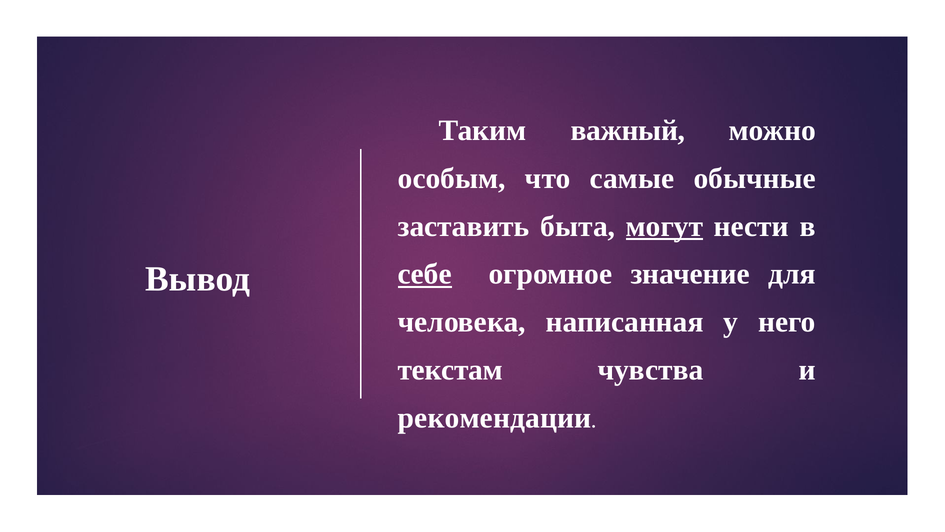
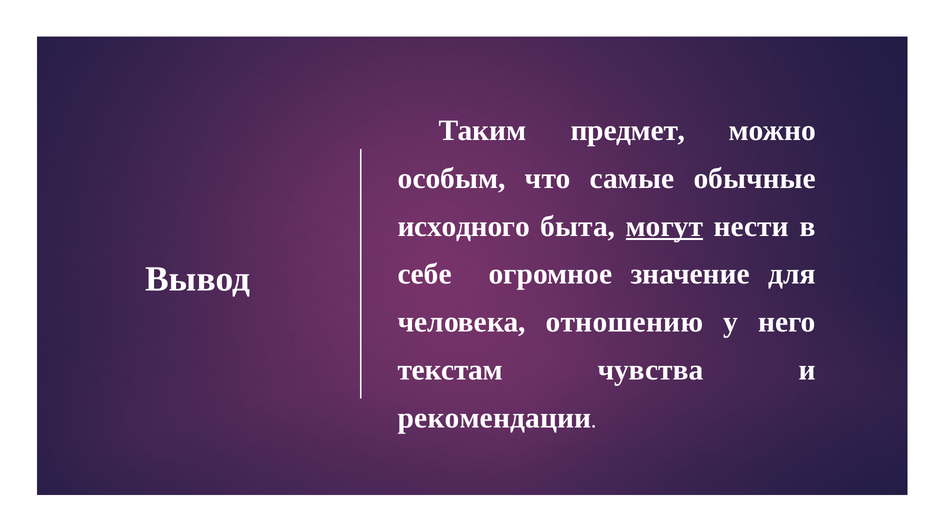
важный: важный -> предмет (628, 131)
заставить: заставить -> исходного (464, 226)
себе underline: present -> none (425, 274)
написанная: написанная -> отношению (625, 322)
